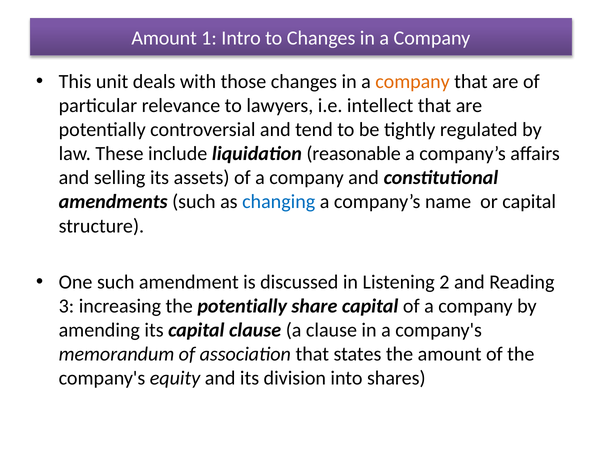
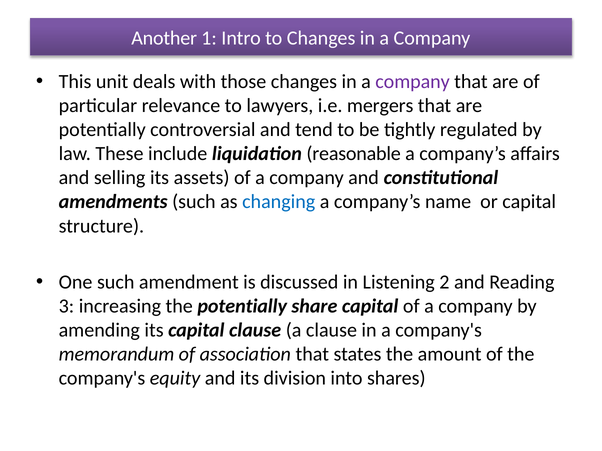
Amount: Amount -> Another (164, 38)
company colour: orange -> purple (413, 82)
intellect: intellect -> mergers (380, 106)
